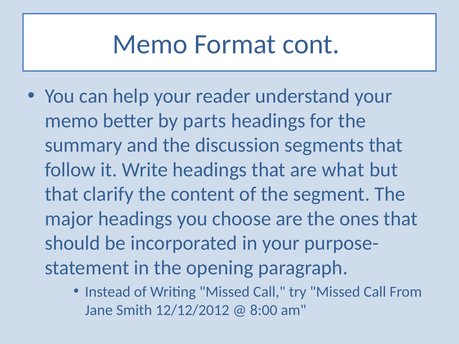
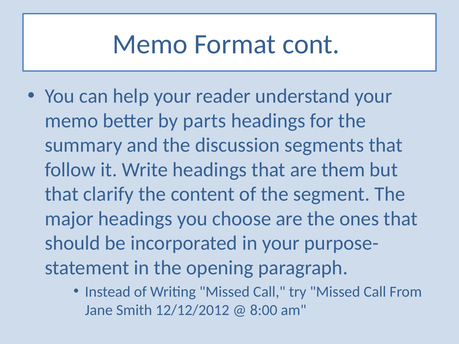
what: what -> them (343, 170)
